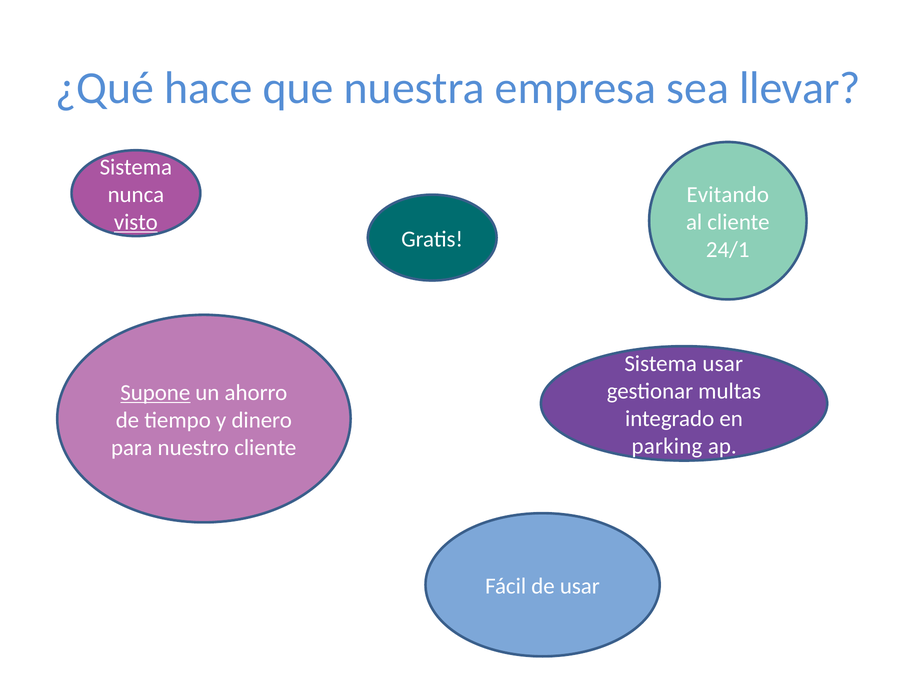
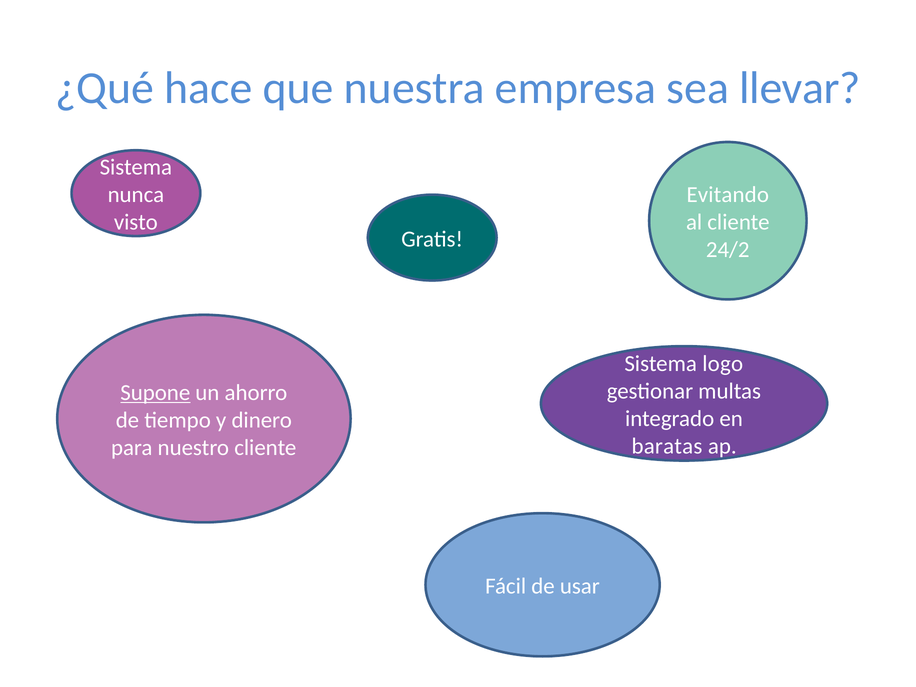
visto underline: present -> none (136, 222)
24/1: 24/1 -> 24/2 (728, 250)
Sistema usar: usar -> logo (723, 364)
parking: parking -> baratas (667, 446)
